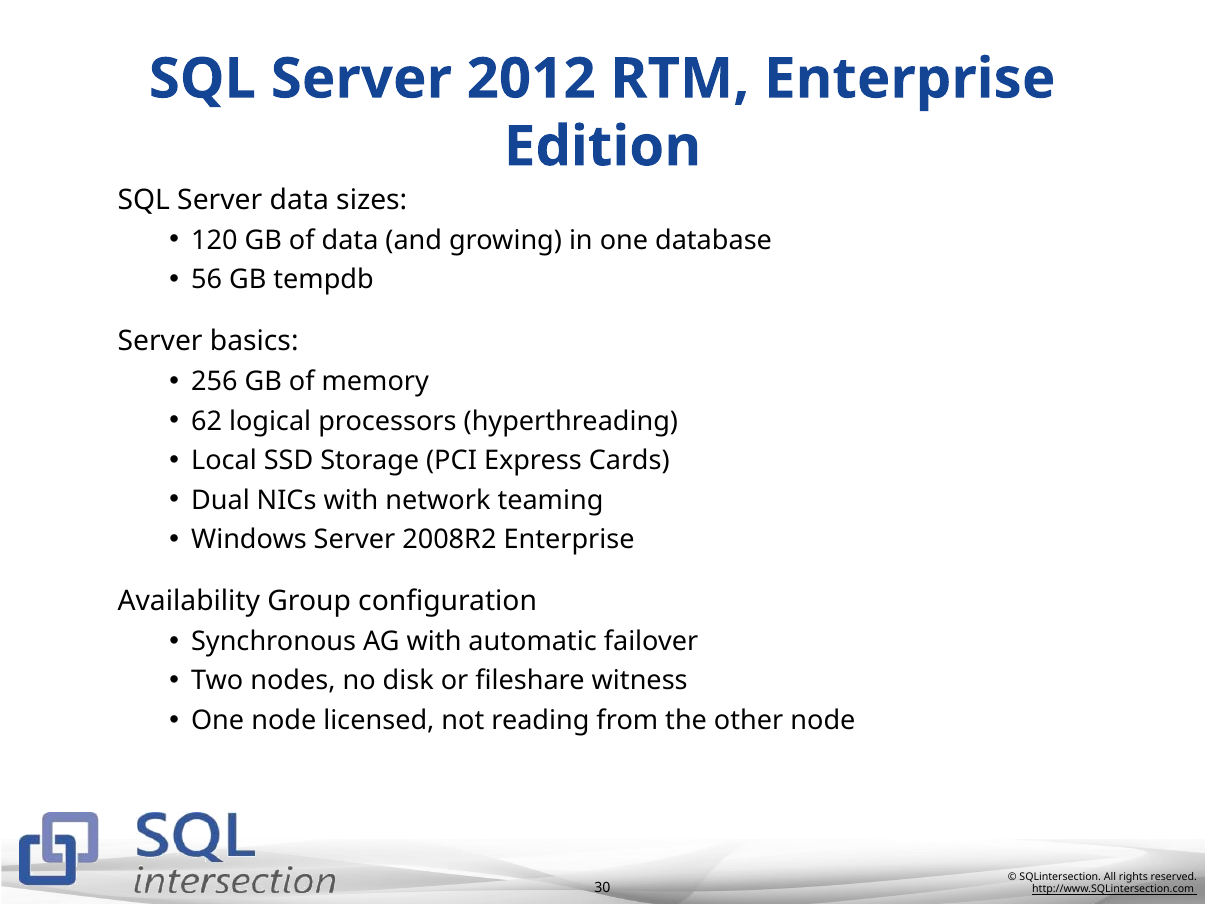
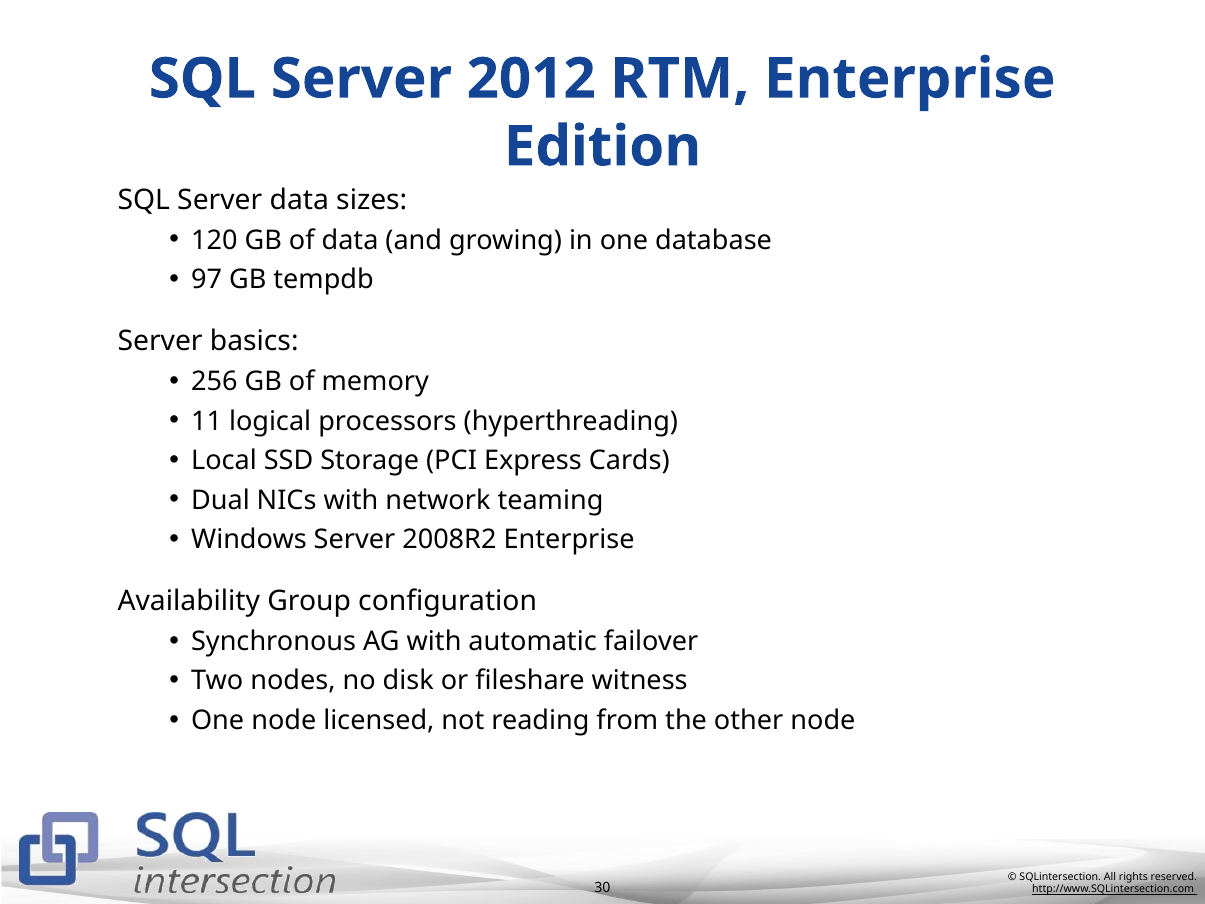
56: 56 -> 97 (207, 280)
62: 62 -> 11 (207, 421)
